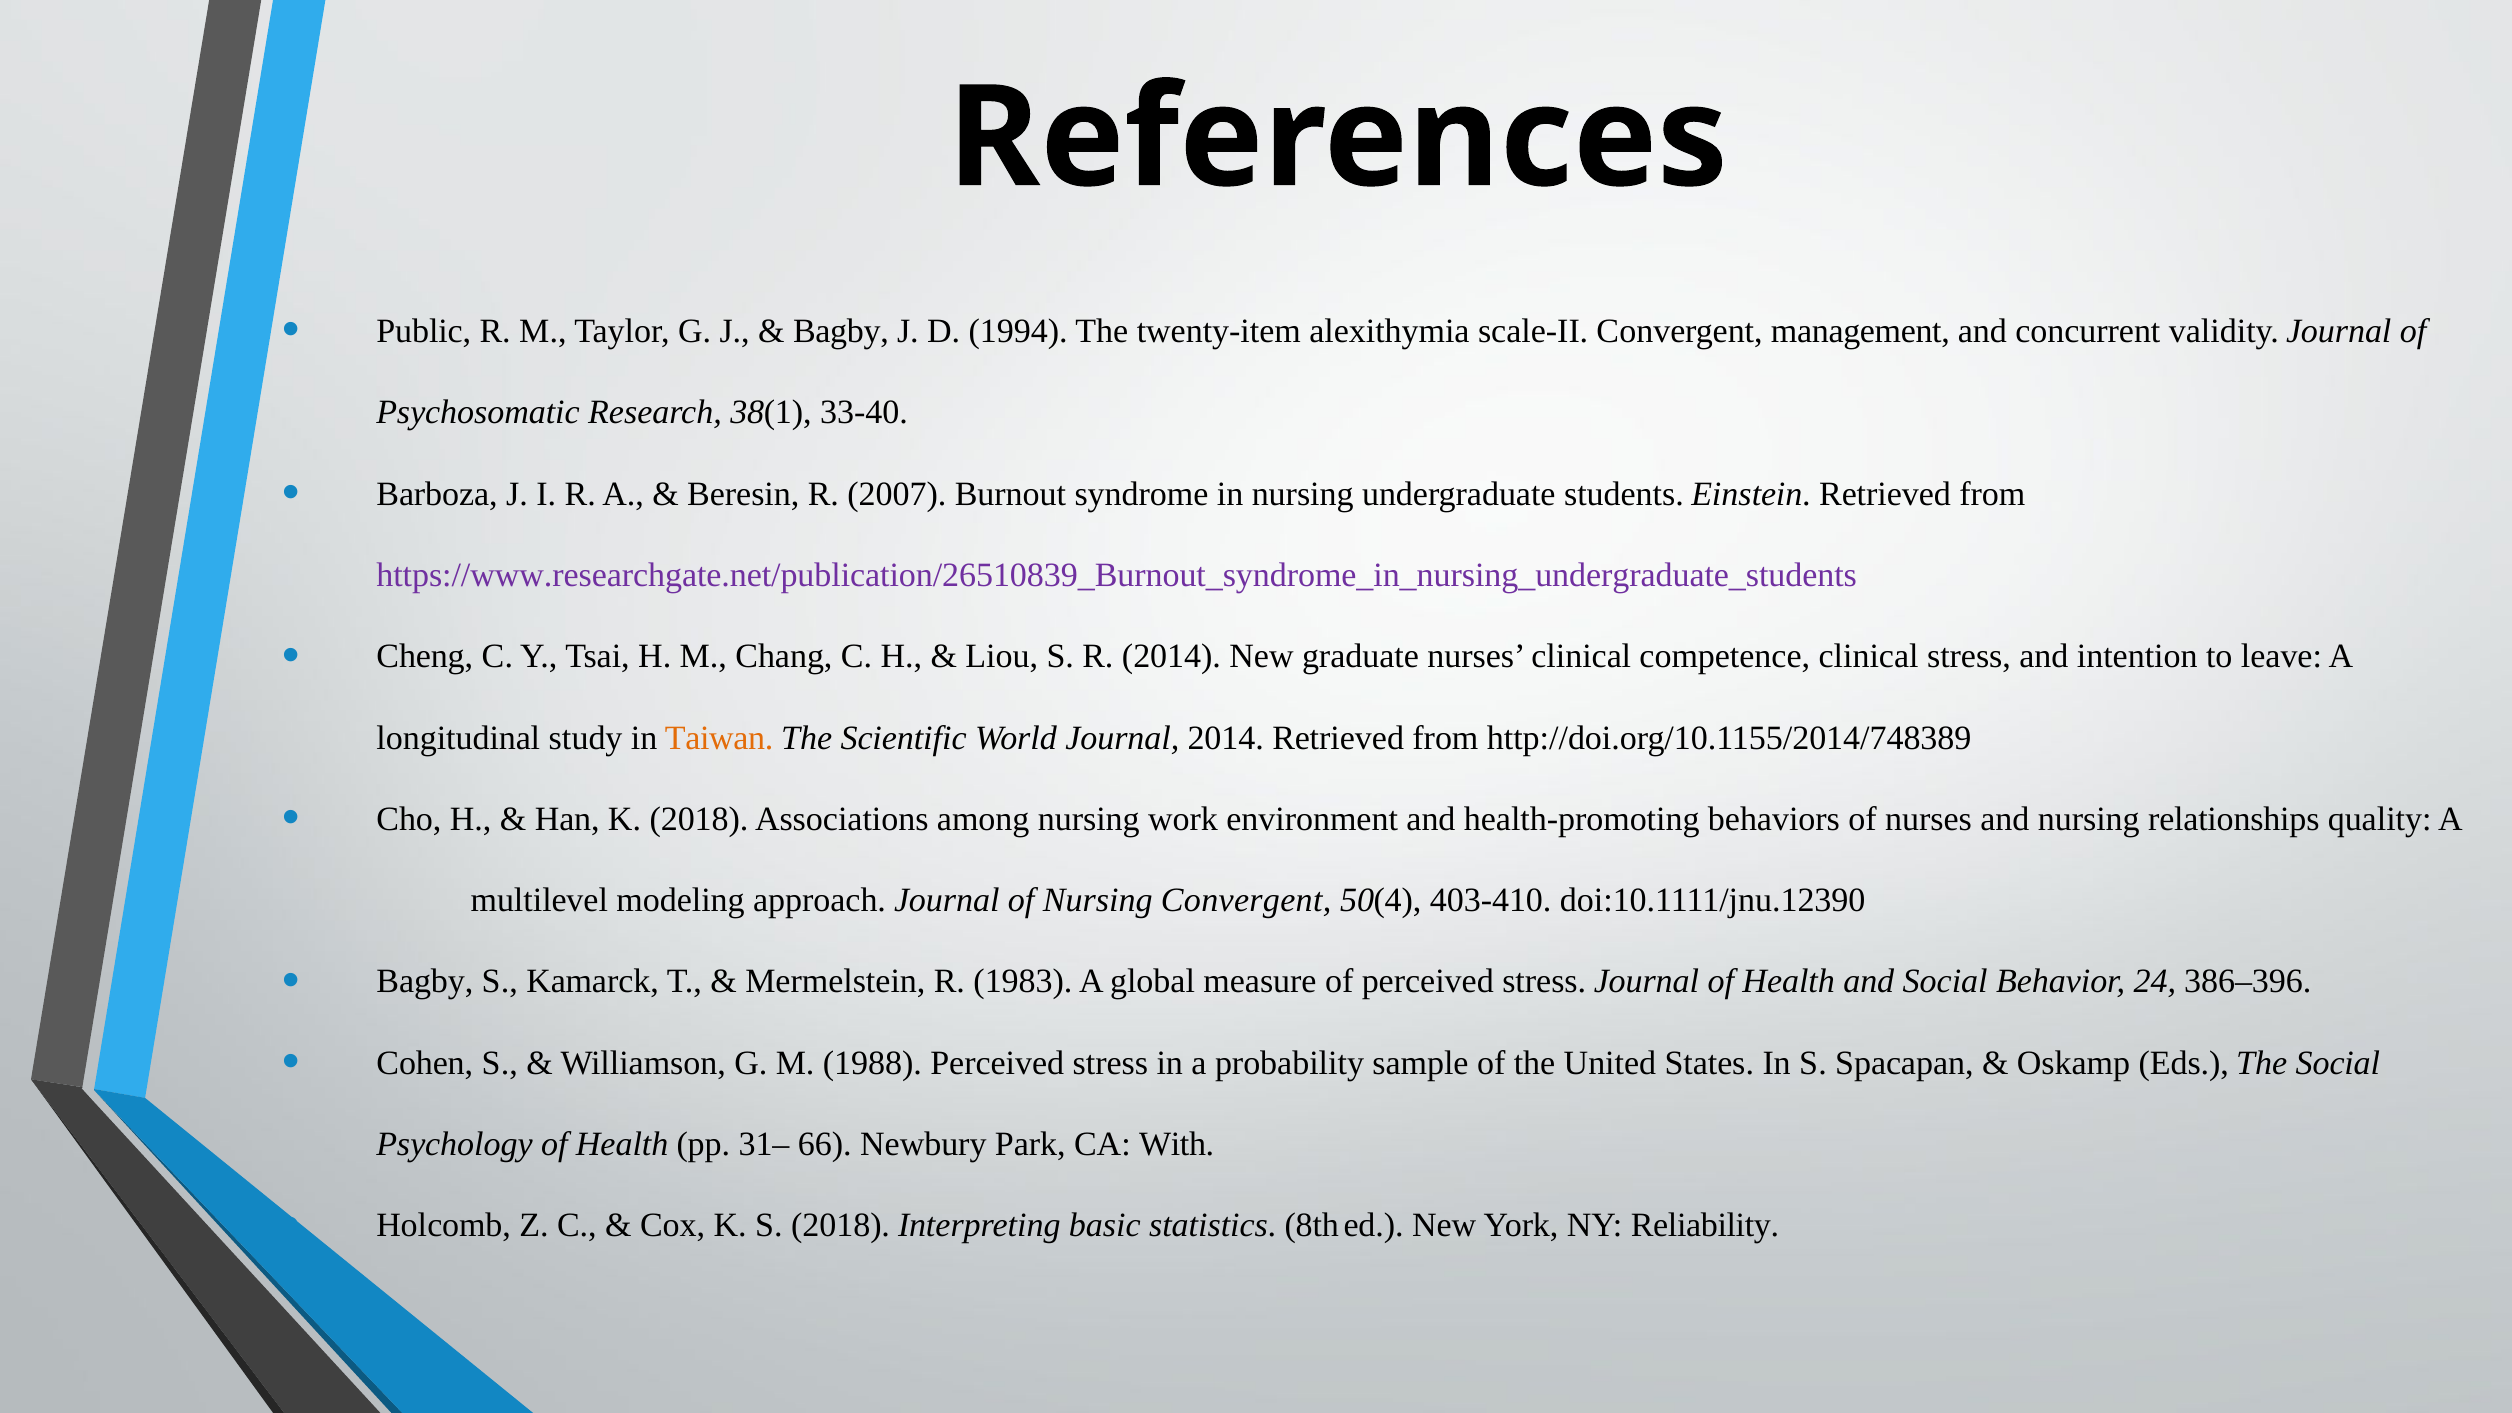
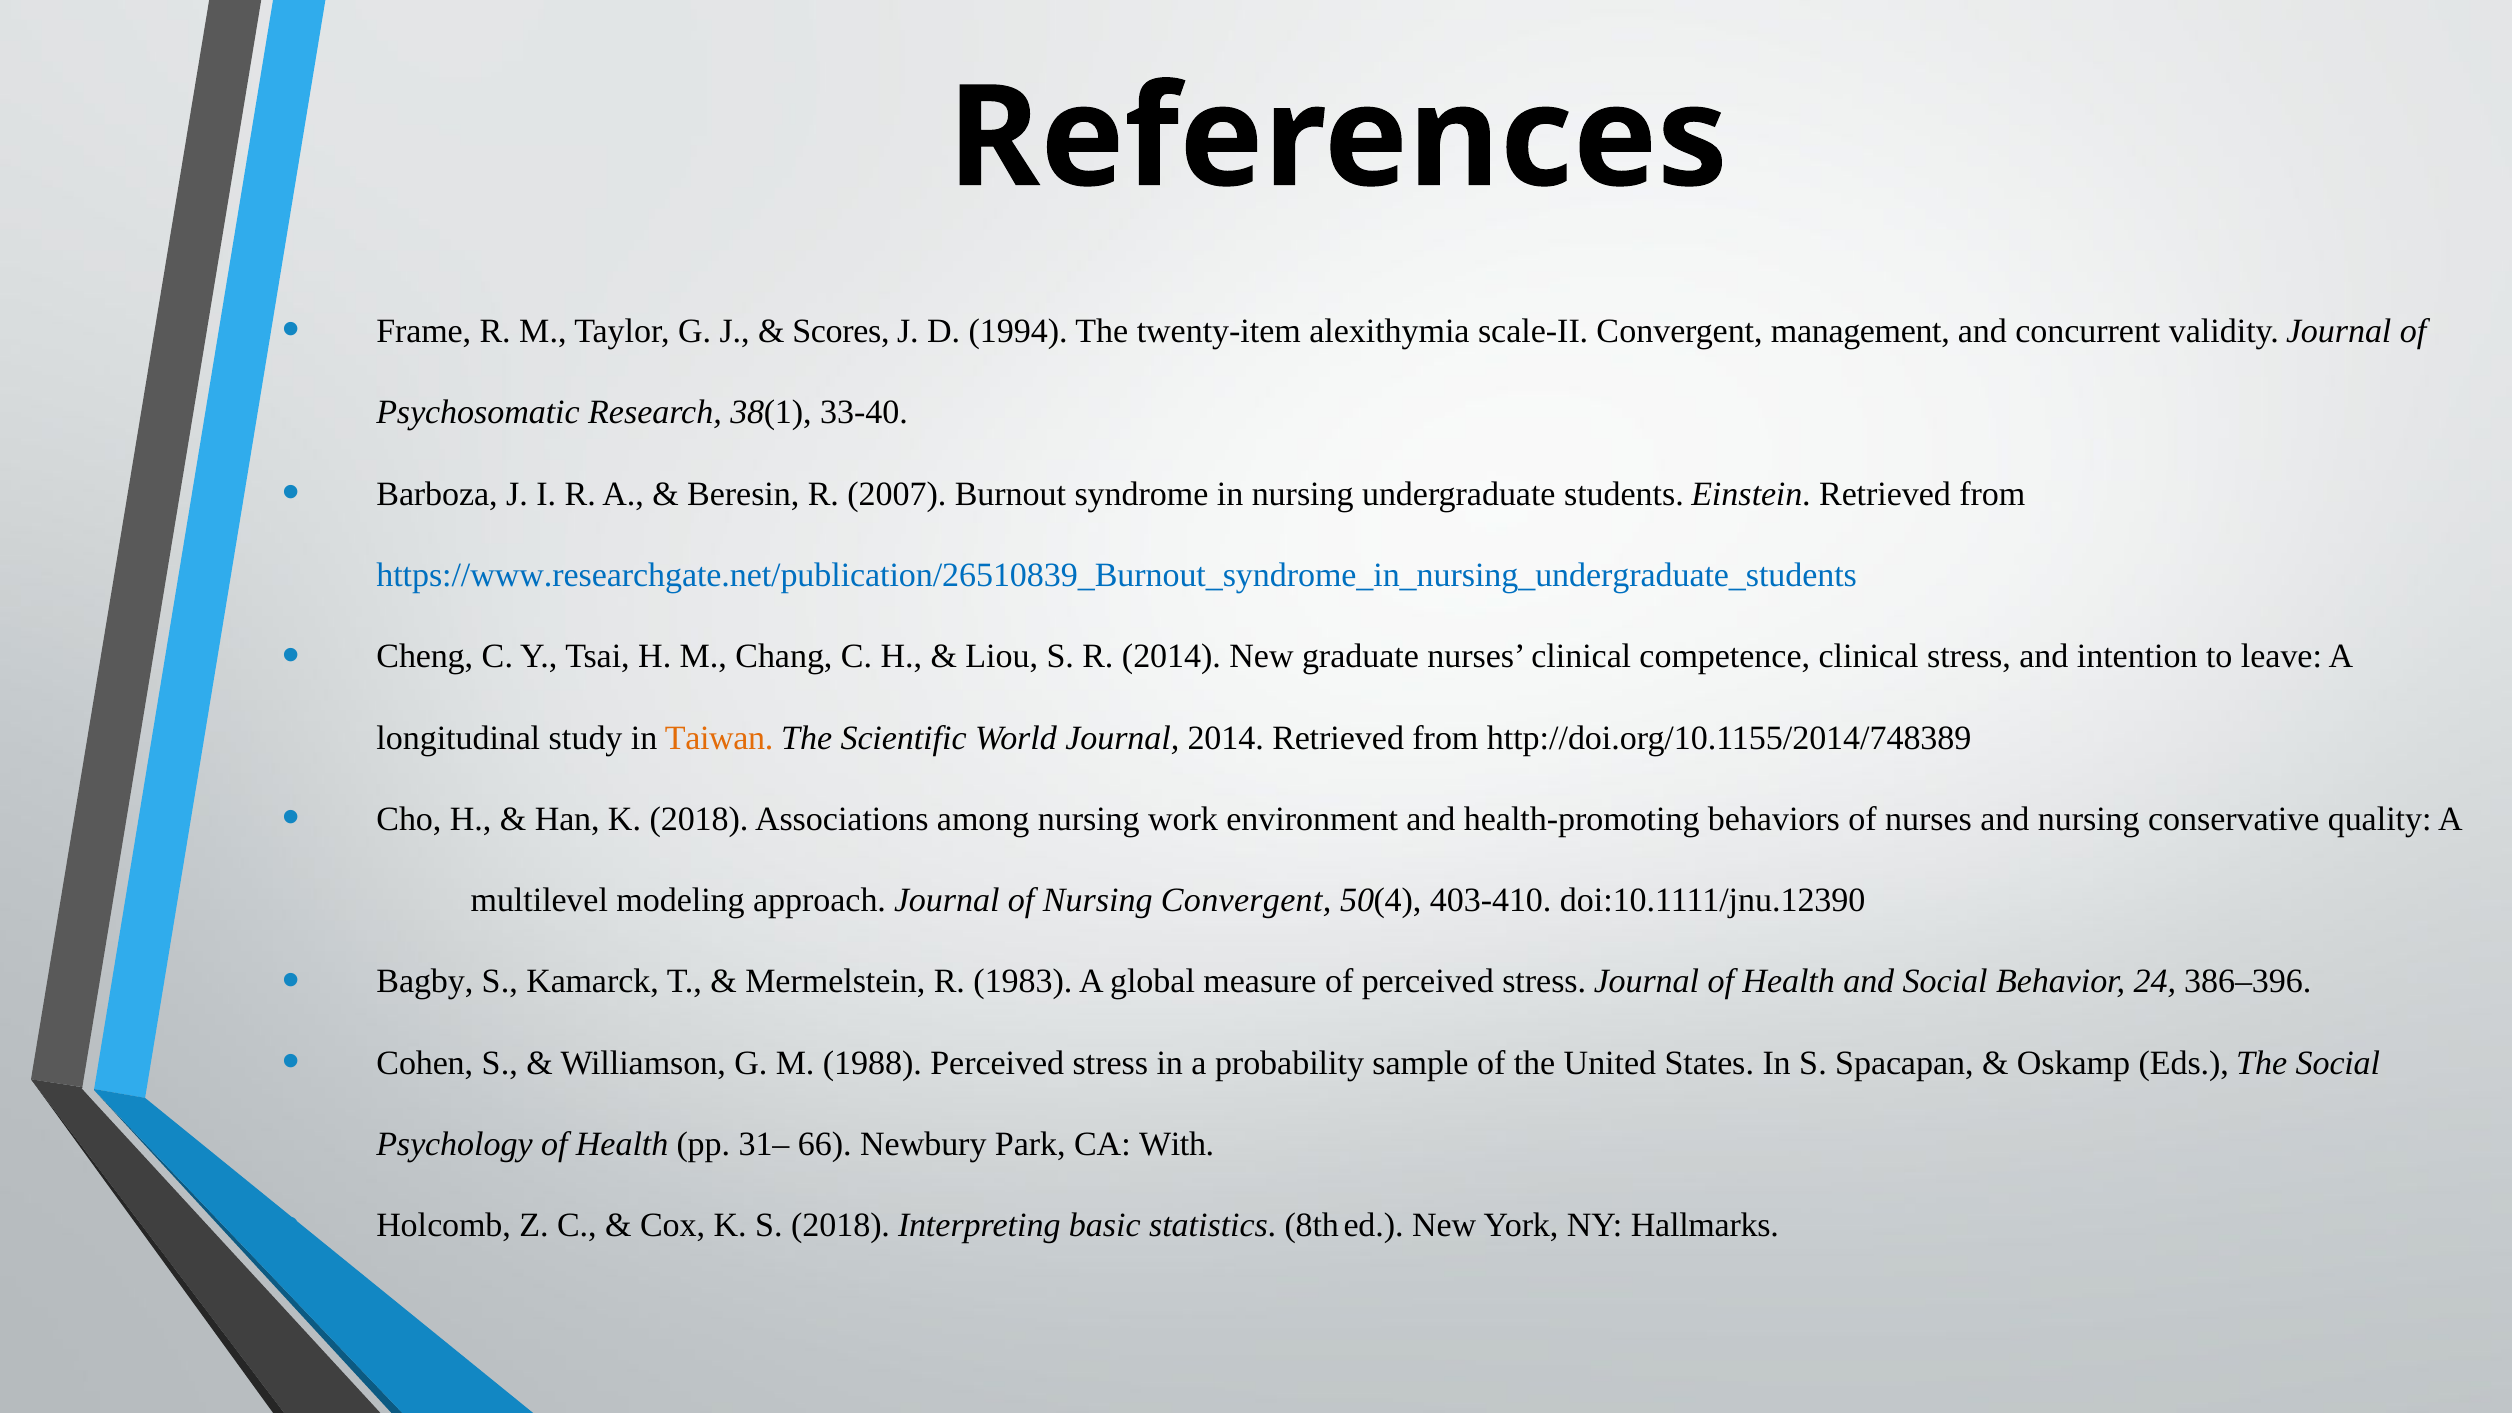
Public: Public -> Frame (424, 331)
Bagby: Bagby -> Scores (841, 331)
https://www.researchgate.net/publication/26510839_Burnout_syndrome_in_nursing_undergraduate_students colour: purple -> blue (1117, 575)
relationships: relationships -> conservative (2234, 819)
Reliability: Reliability -> Hallmarks (1705, 1226)
